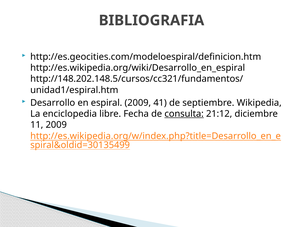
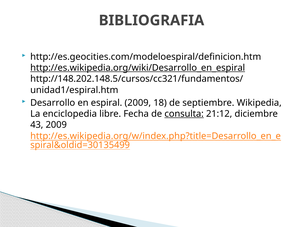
http://es.wikipedia.org/wiki/Desarrollo_en_espiral underline: none -> present (138, 68)
41: 41 -> 18 (160, 103)
11: 11 -> 43 (37, 125)
